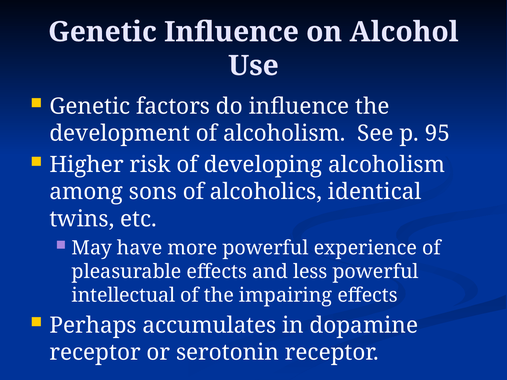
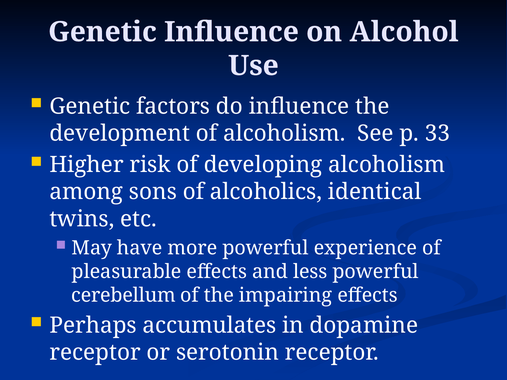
95: 95 -> 33 (437, 133)
intellectual: intellectual -> cerebellum (123, 296)
